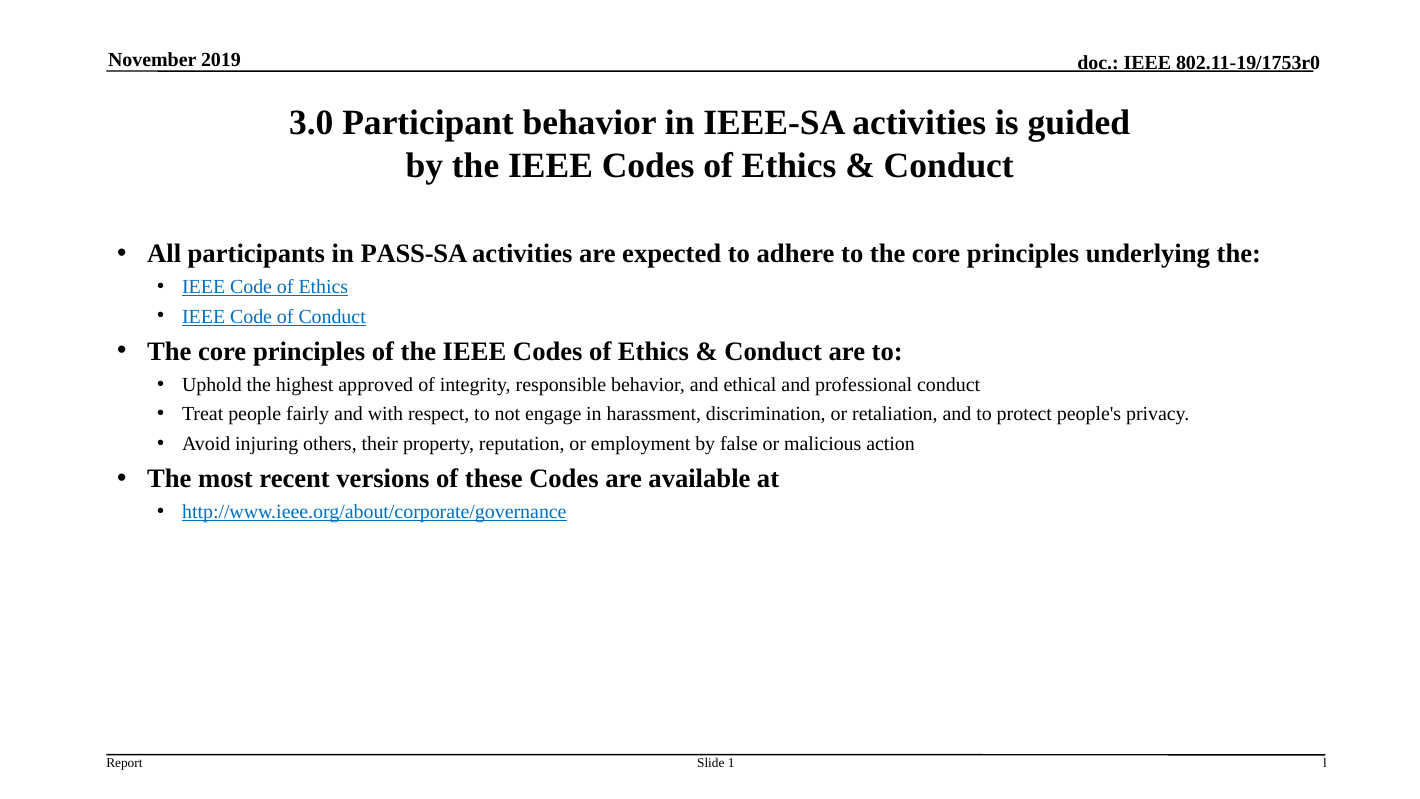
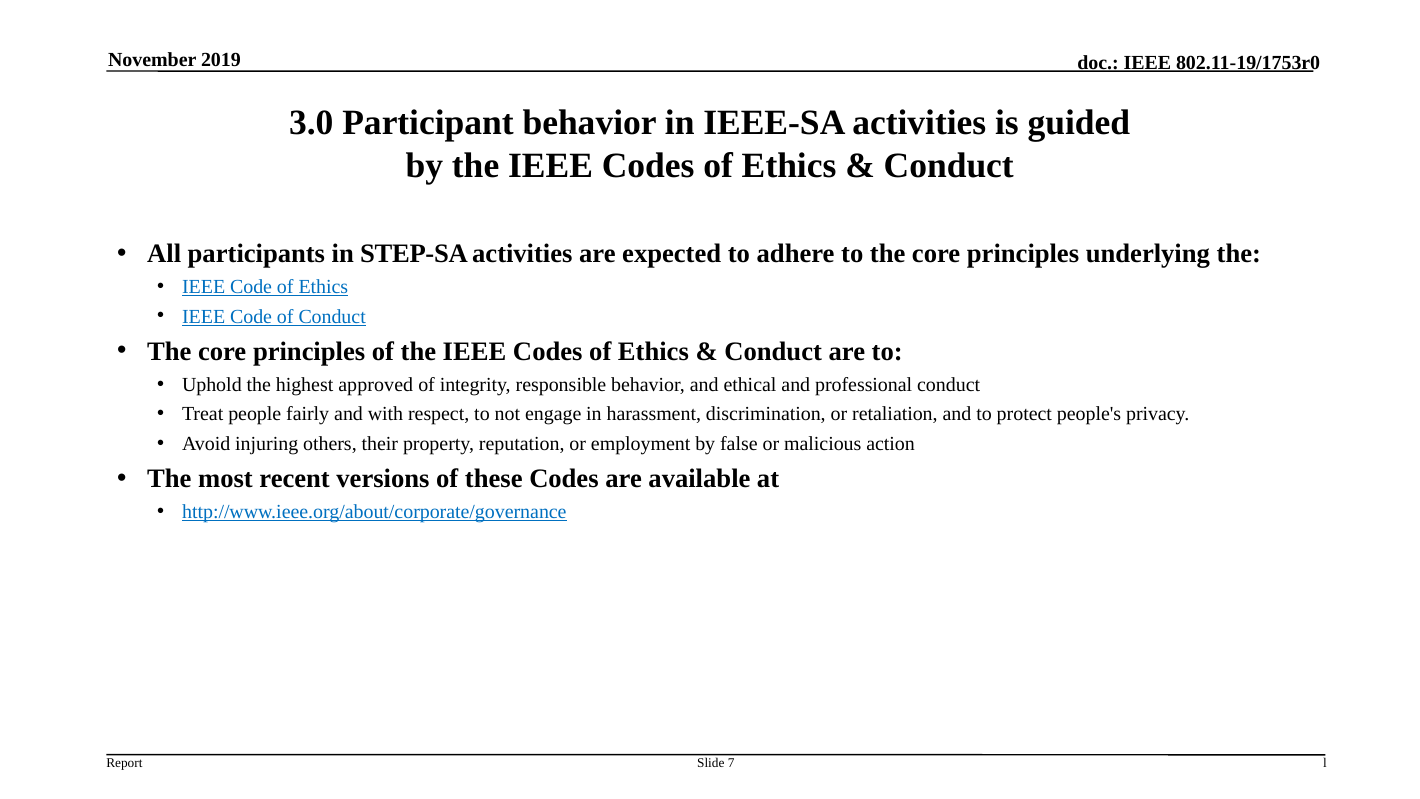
PASS-SA: PASS-SA -> STEP-SA (414, 254)
1: 1 -> 7 (731, 763)
